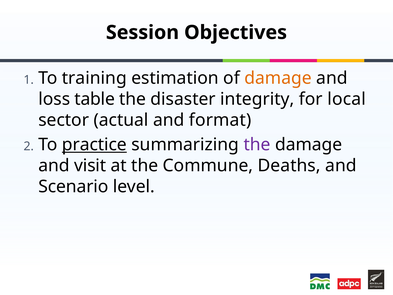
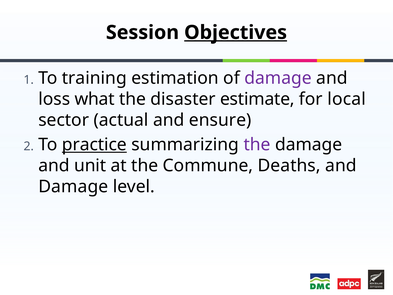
Objectives underline: none -> present (236, 32)
damage colour: orange -> purple (278, 78)
table: table -> what (95, 99)
integrity: integrity -> estimate (257, 99)
format: format -> ensure (220, 120)
visit: visit -> unit (90, 166)
Scenario: Scenario -> Damage (73, 187)
